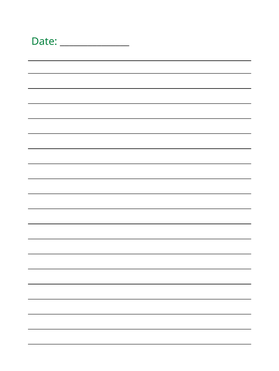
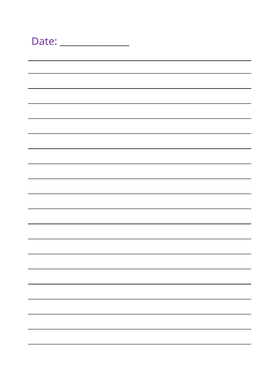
Date colour: green -> purple (44, 42)
